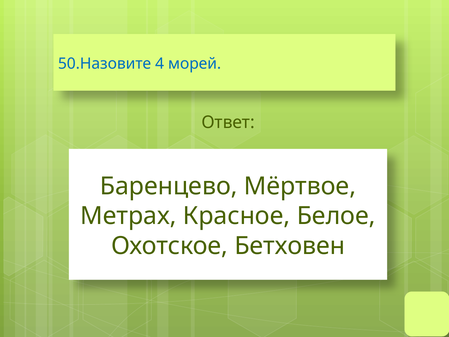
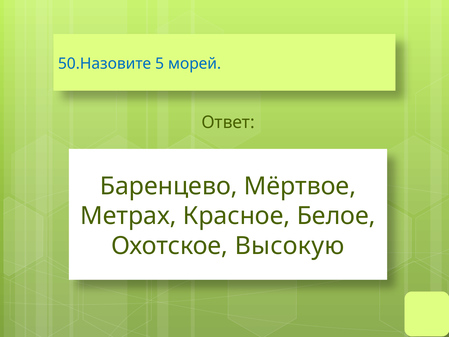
4: 4 -> 5 (160, 64)
Бетховен: Бетховен -> Высокую (290, 246)
